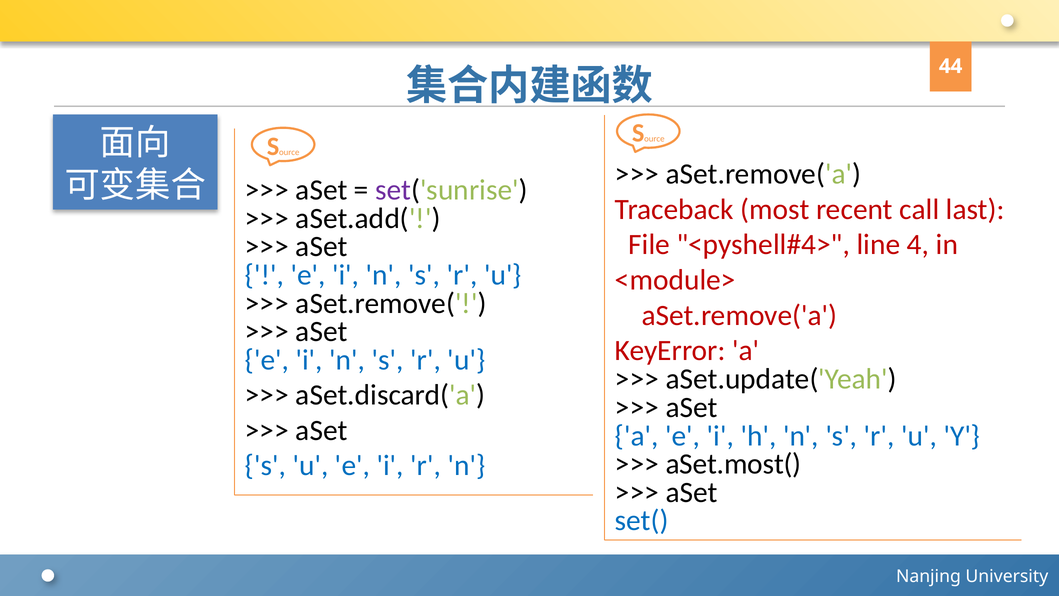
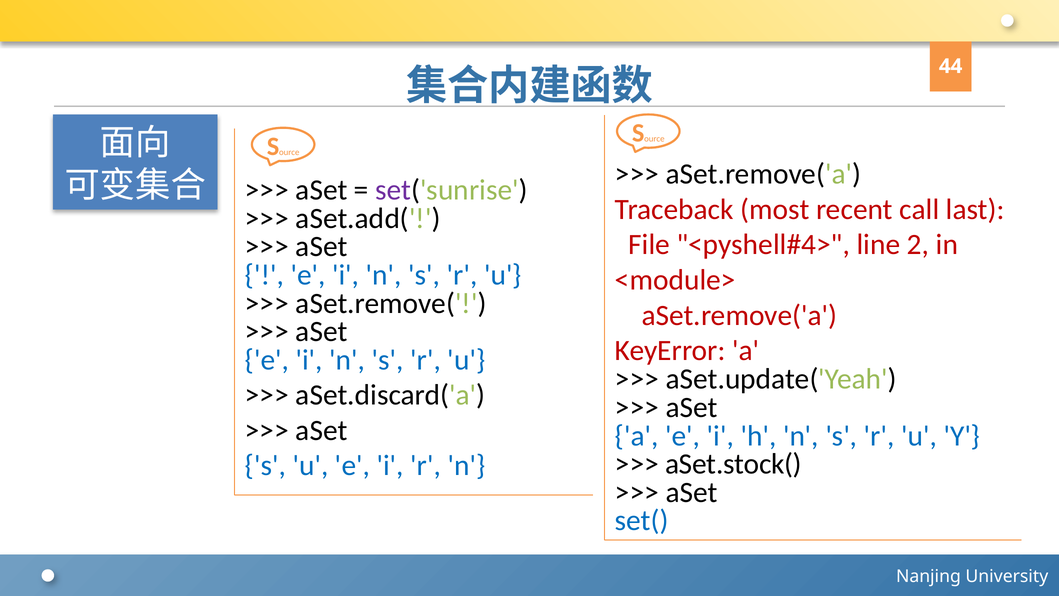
4: 4 -> 2 (918, 245)
aSet.most(: aSet.most( -> aSet.stock( (733, 464)
